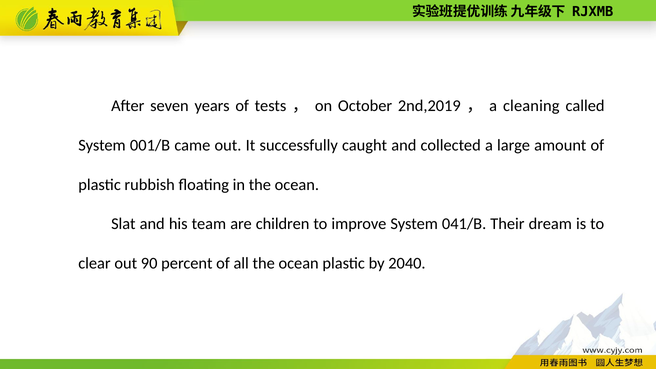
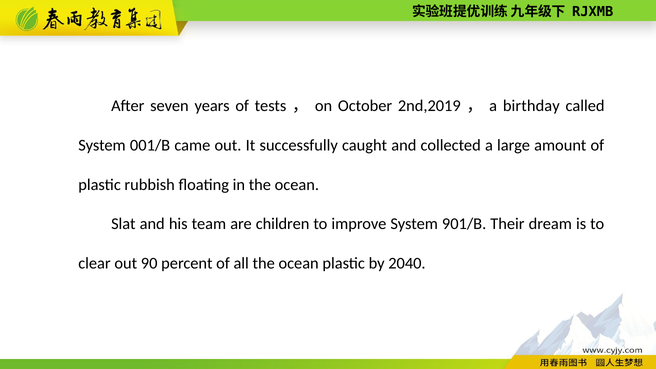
cleaning: cleaning -> birthday (531, 106)
041/B: 041/B -> 901/B (464, 224)
